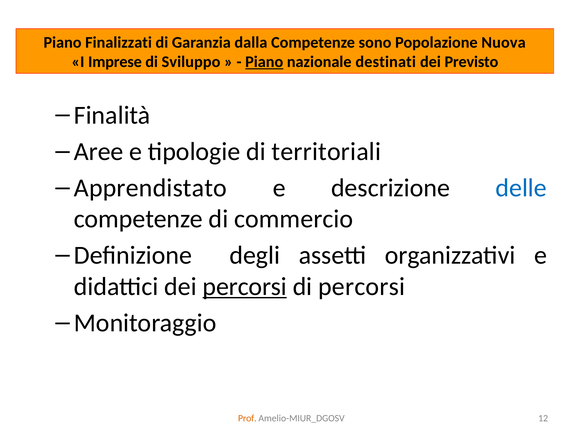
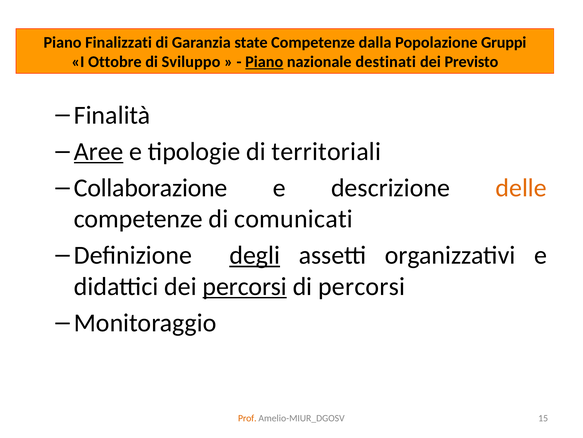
dalla: dalla -> state (251, 42)
sono: sono -> dalla (375, 42)
Nuova: Nuova -> Gruppi (504, 42)
Imprese: Imprese -> Ottobre (115, 62)
Aree underline: none -> present (99, 151)
Apprendistato: Apprendistato -> Collaborazione (151, 187)
delle colour: blue -> orange (521, 187)
commercio: commercio -> comunicati (294, 219)
degli underline: none -> present (255, 255)
12: 12 -> 15 (543, 417)
